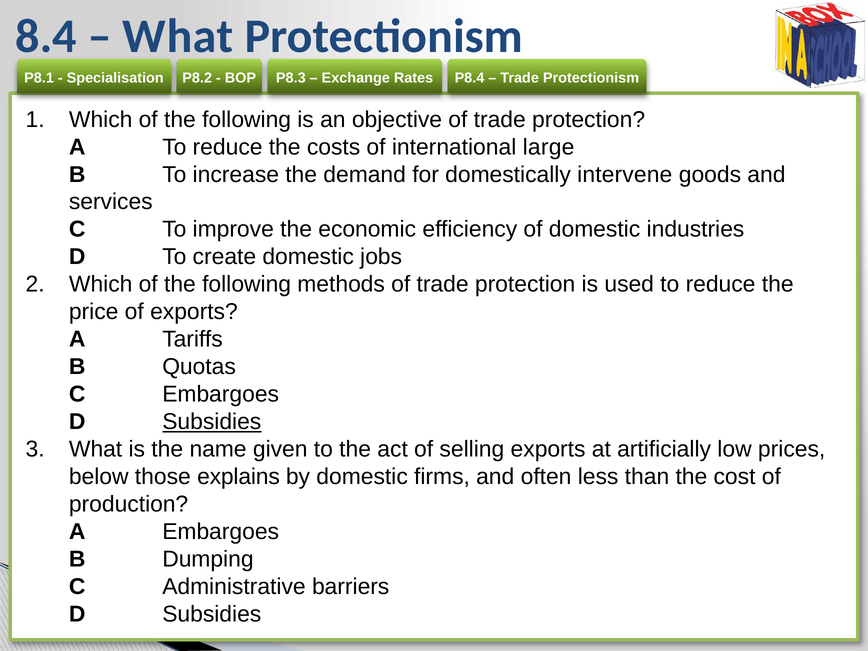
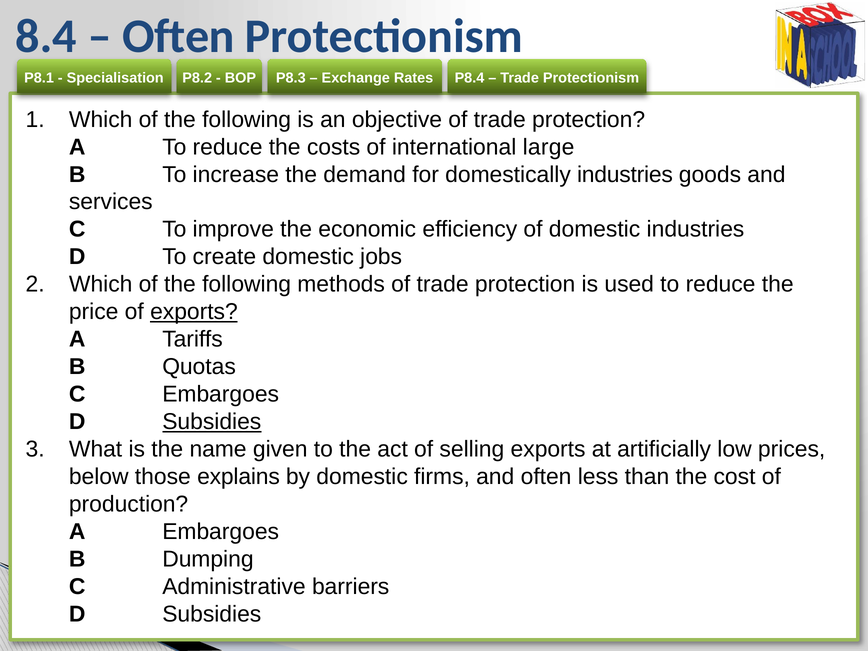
What: What -> Often (178, 36)
domestically intervene: intervene -> industries (625, 174)
exports underline: none -> present (194, 312)
